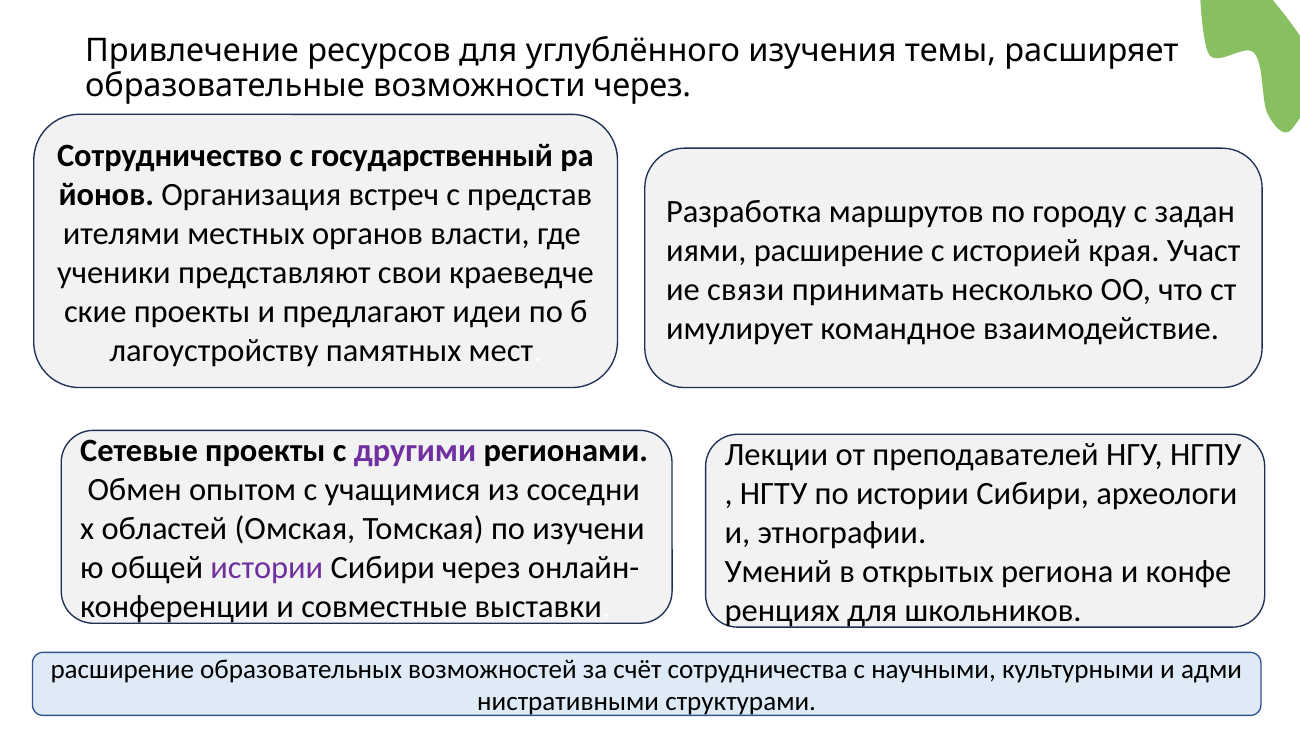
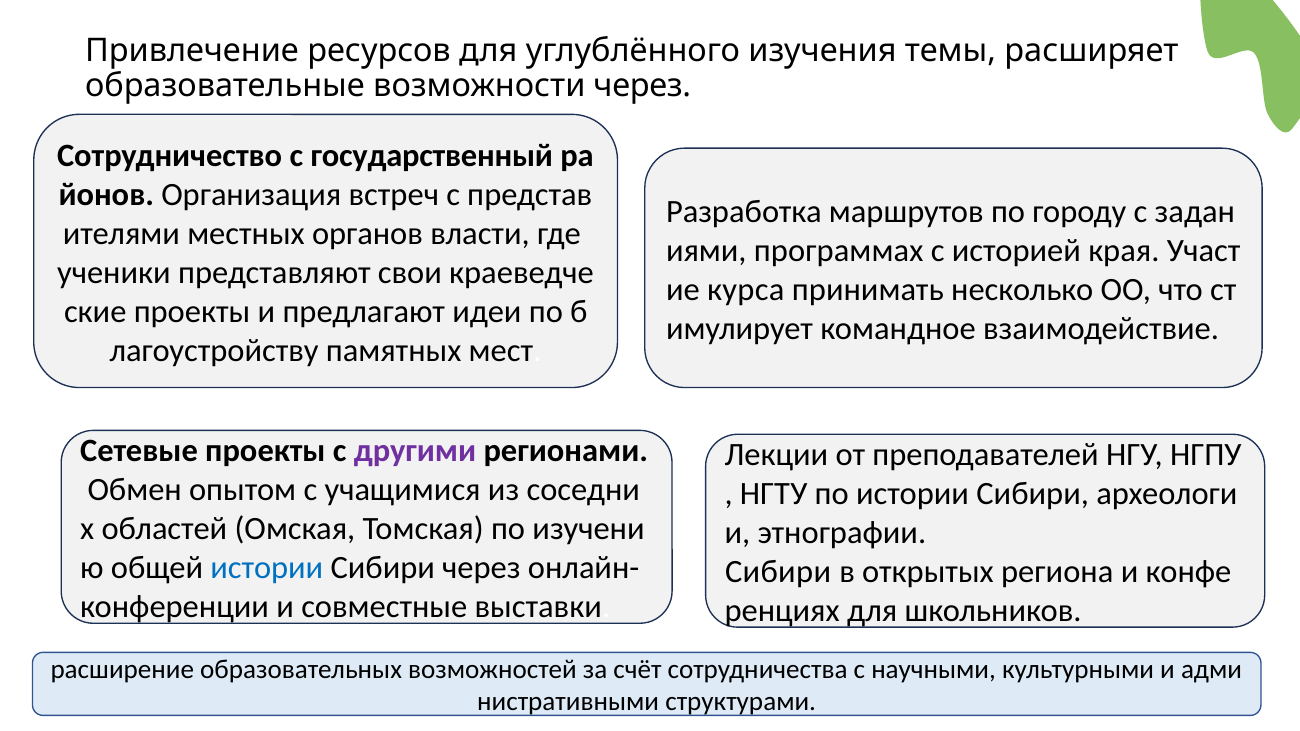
расширение: расширение -> программах (839, 251)
связи: связи -> курса (746, 290)
истории colour: purple -> blue (267, 568)
Умений: Умений -> Сибири (778, 572)
